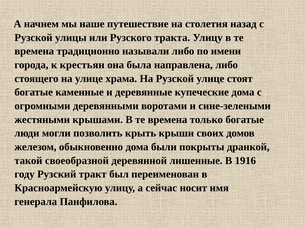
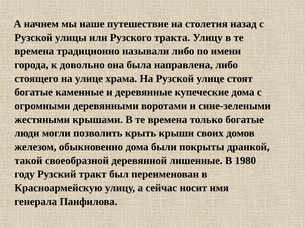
крестьян: крестьян -> довольно (82, 65)
1916: 1916 -> 1980 (245, 161)
